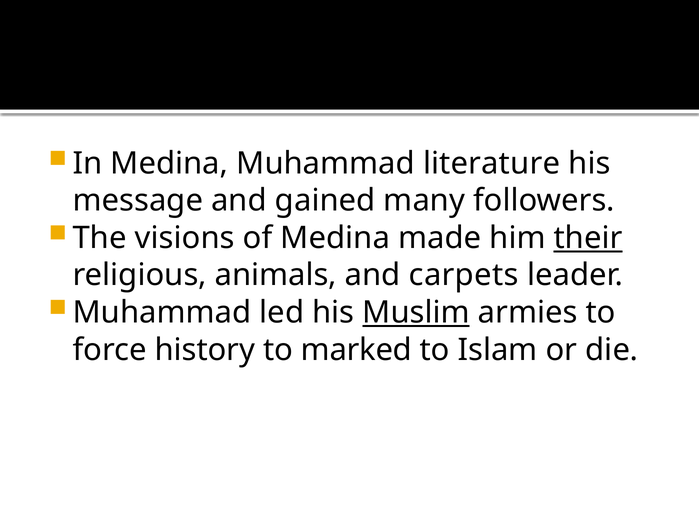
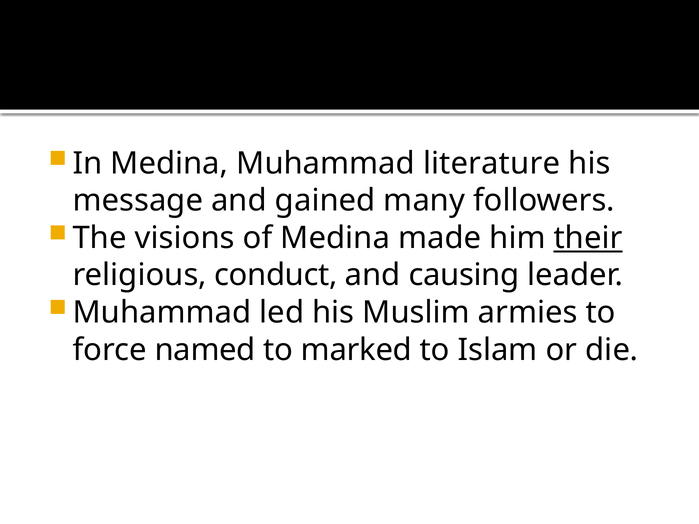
animals: animals -> conduct (276, 275)
carpets: carpets -> causing (464, 275)
Muslim underline: present -> none (416, 313)
history: history -> named (205, 350)
